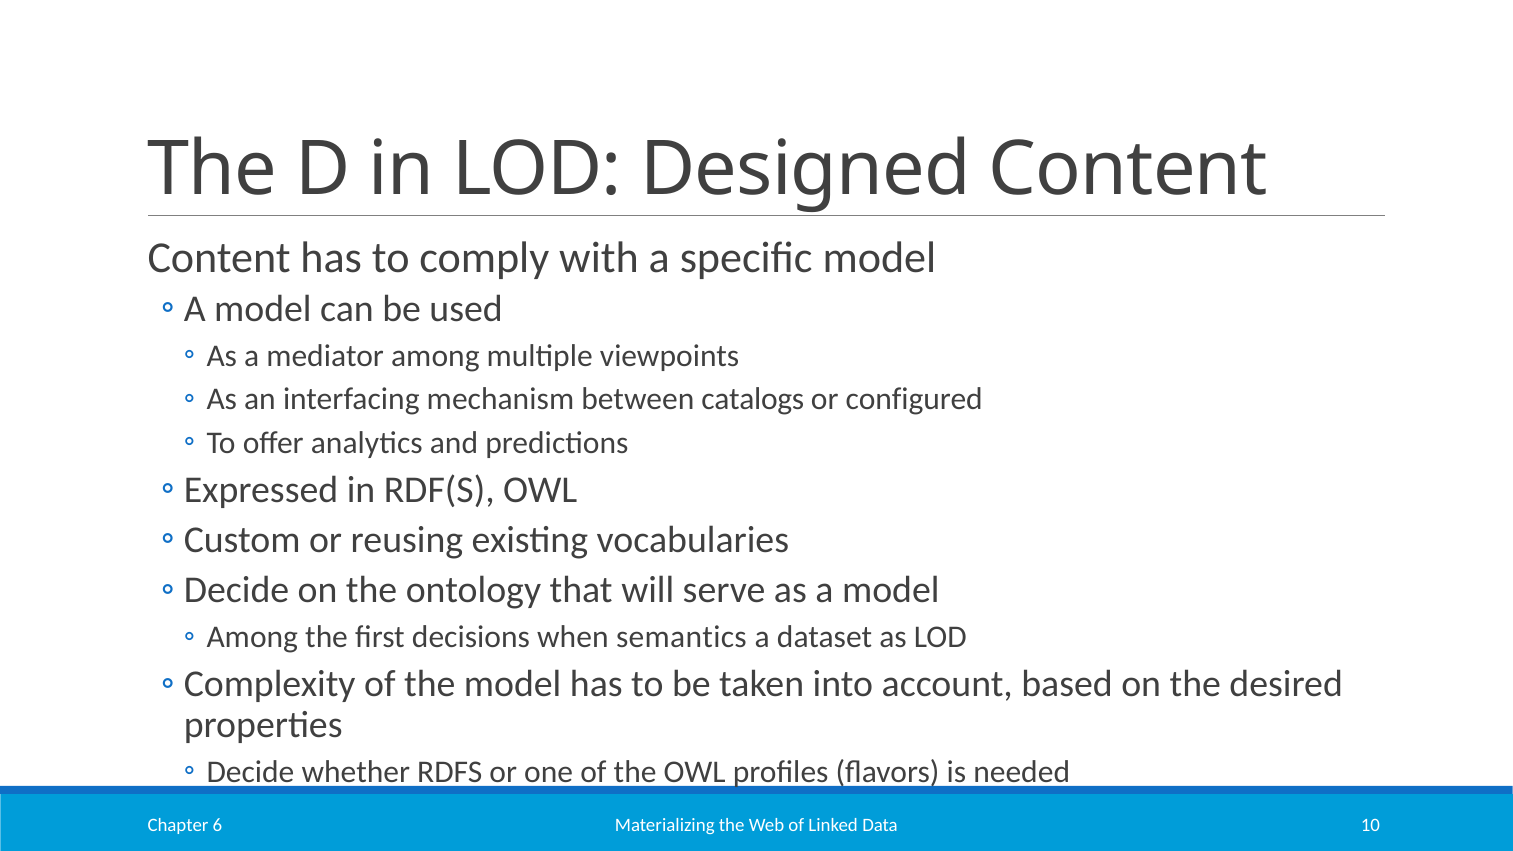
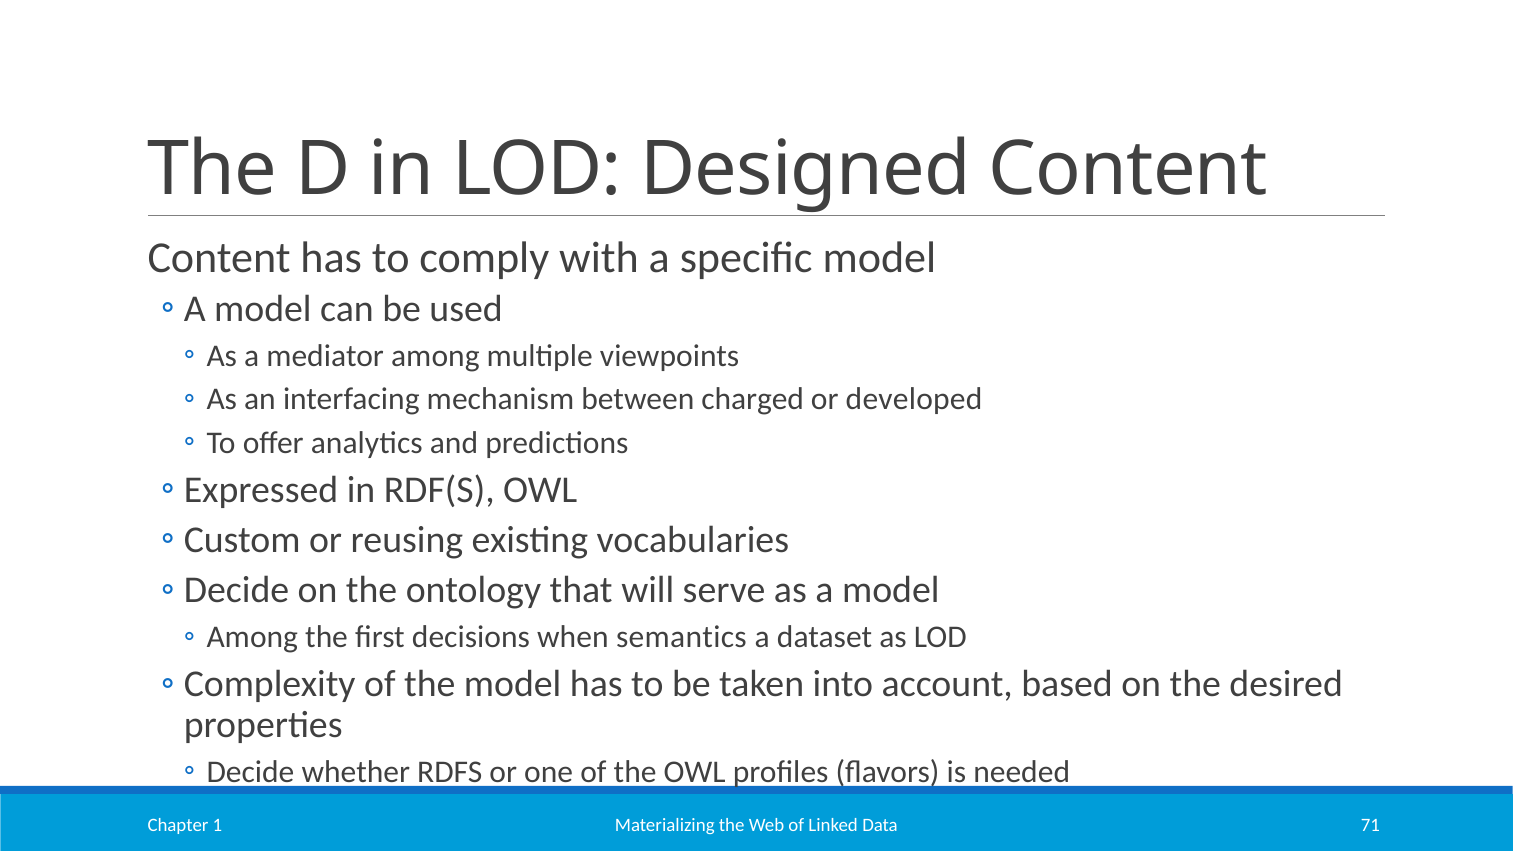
catalogs: catalogs -> charged (753, 399)
configured: configured -> developed (914, 399)
10: 10 -> 71 (1371, 825)
6: 6 -> 1 (217, 826)
